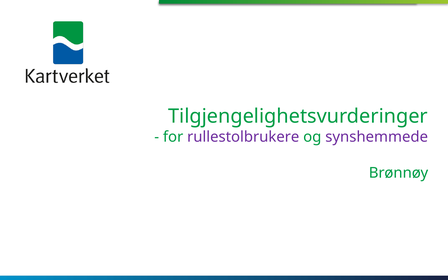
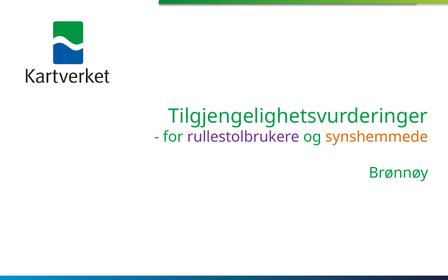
synshemmede colour: purple -> orange (377, 137)
